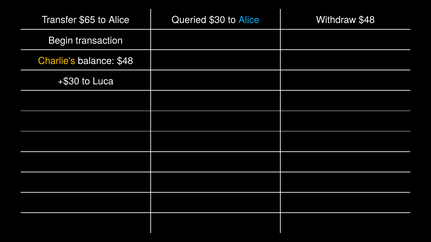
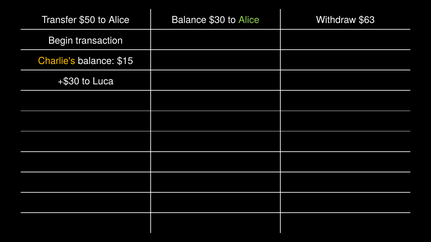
$65: $65 -> $50 (87, 20)
Alice Queried: Queried -> Balance (189, 20)
Alice colour: light blue -> light green (249, 20)
Withdraw $48: $48 -> $63 (367, 20)
balance $48: $48 -> $15 (125, 61)
